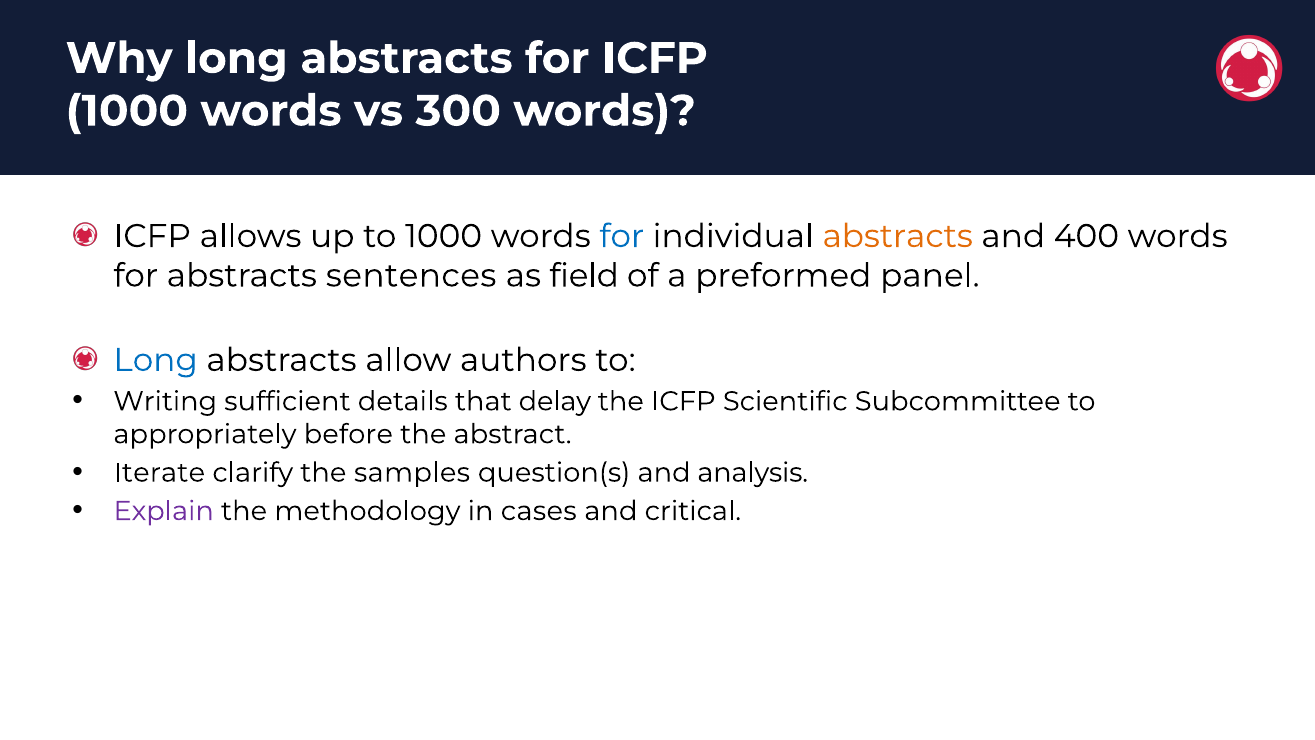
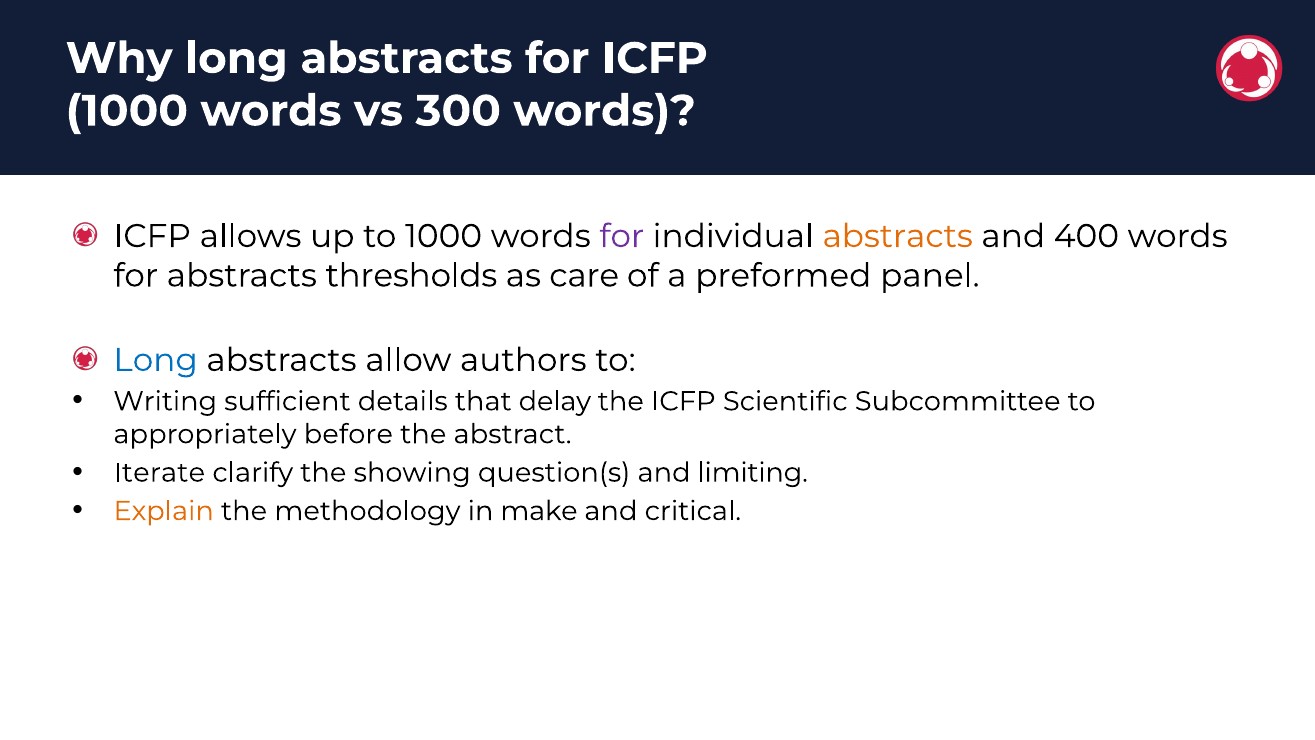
for colour: blue -> purple (622, 236)
sentences: sentences -> thresholds (411, 276)
field: field -> care (584, 276)
samples: samples -> showing (412, 472)
analysis: analysis -> limiting (753, 472)
Explain colour: purple -> orange (164, 511)
cases: cases -> make (539, 511)
